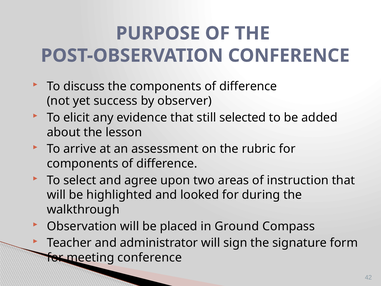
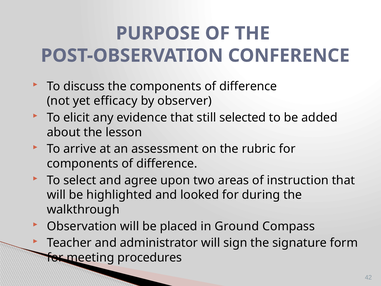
success: success -> efficacy (116, 101)
meeting conference: conference -> procedures (150, 257)
